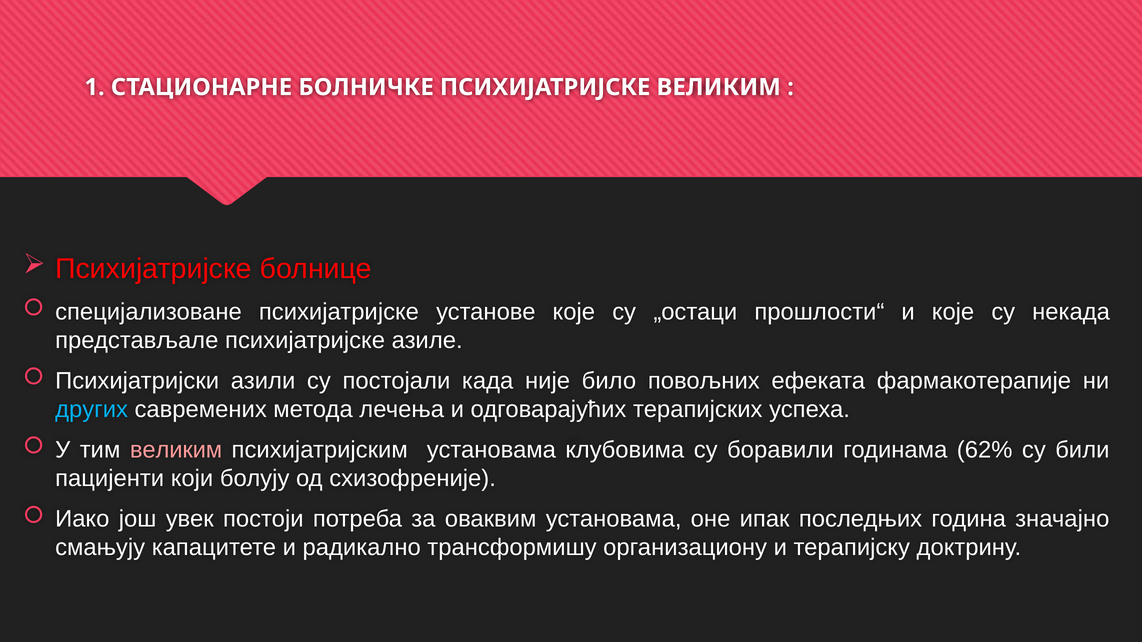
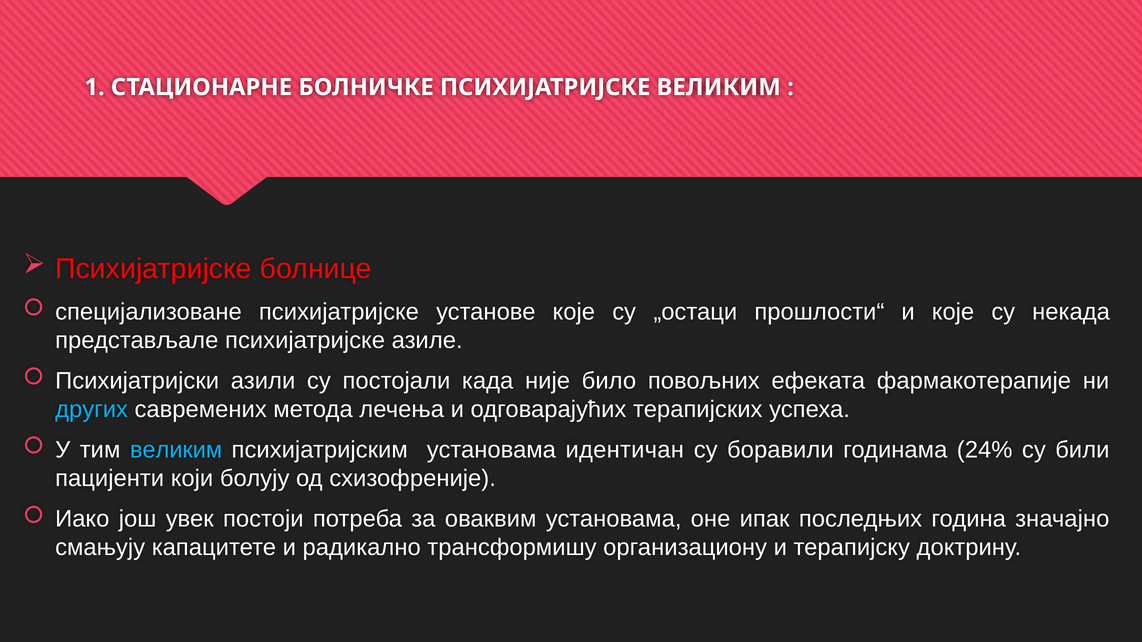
великим colour: pink -> light blue (176, 450)
клубовима: клубовима -> идентичан (625, 450)
62%: 62% -> 24% (985, 450)
